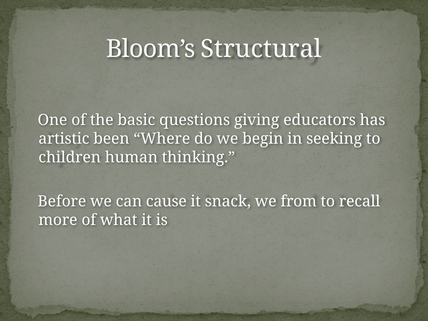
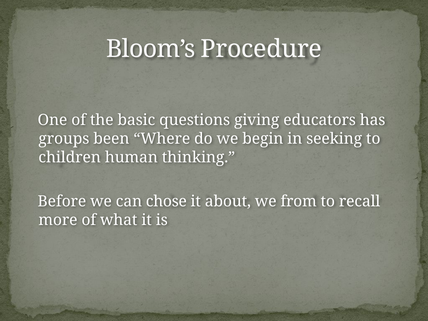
Structural: Structural -> Procedure (261, 49)
artistic: artistic -> groups (64, 139)
cause: cause -> chose (166, 201)
snack: snack -> about (228, 201)
